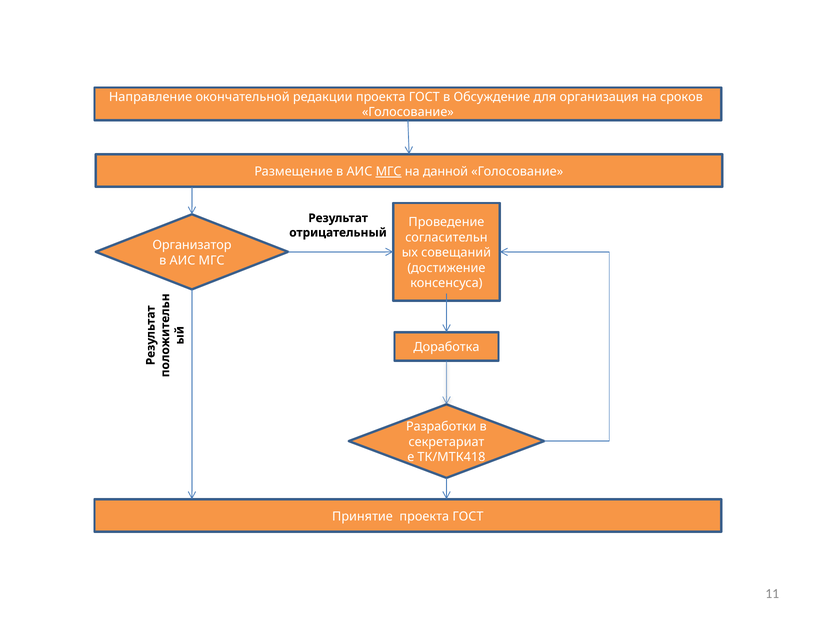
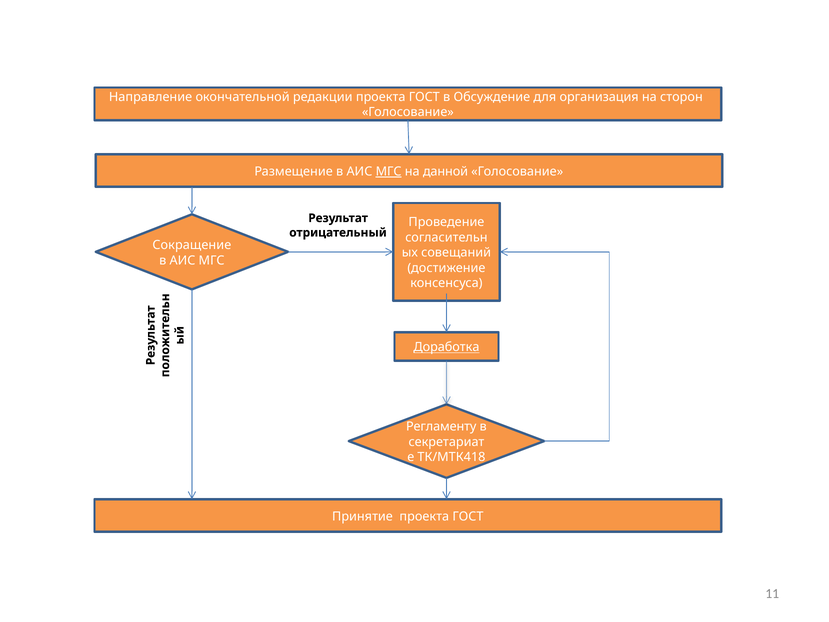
сроков: сроков -> сторон (681, 97)
Организатор: Организатор -> Сокращение (192, 245)
Доработка underline: none -> present (446, 347)
Разработки: Разработки -> Регламенту (441, 427)
